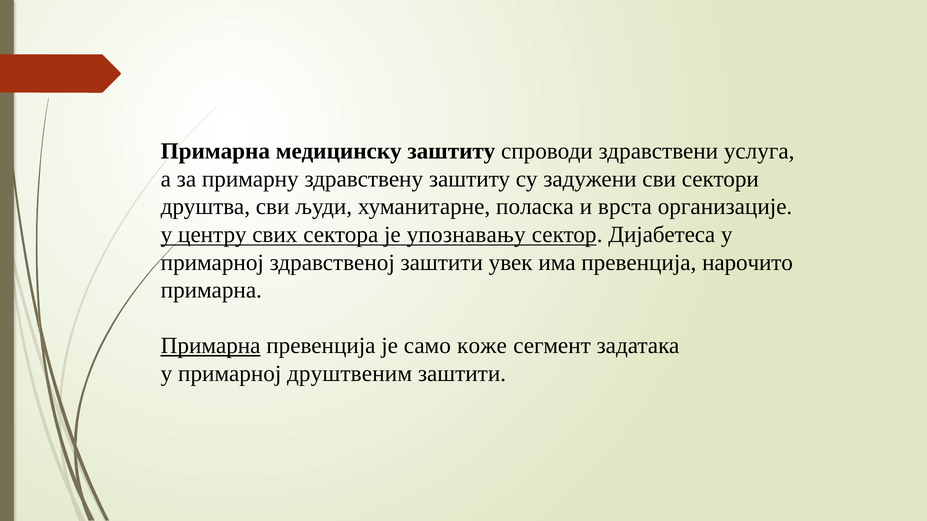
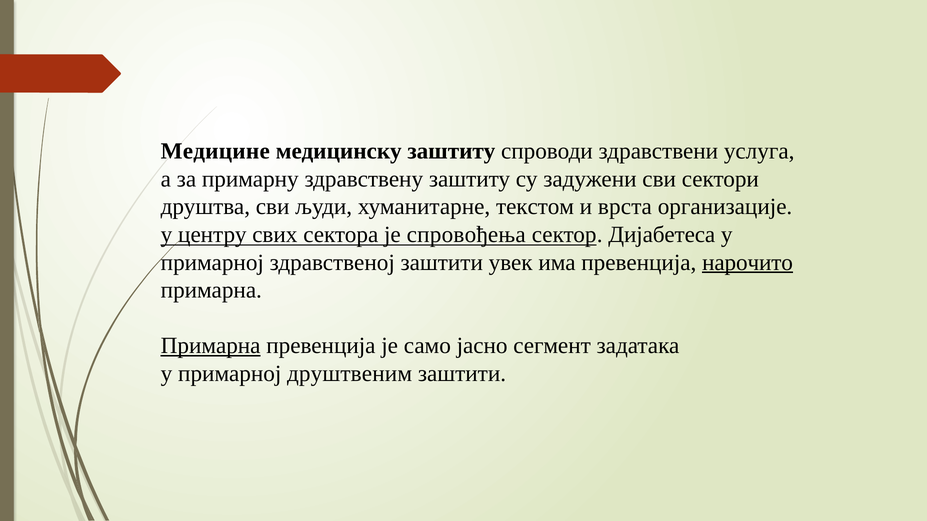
Примарна: Примарна -> Медицине (215, 151)
поласка: поласка -> текстом (535, 207)
упознавању: упознавању -> спровођења (466, 235)
нарочито underline: none -> present (748, 263)
коже: коже -> јасно (482, 346)
